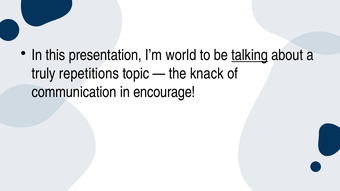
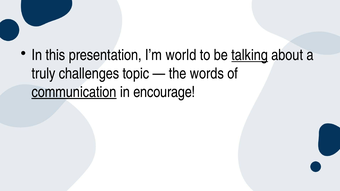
repetitions: repetitions -> challenges (89, 74)
knack: knack -> words (207, 74)
communication underline: none -> present (74, 92)
